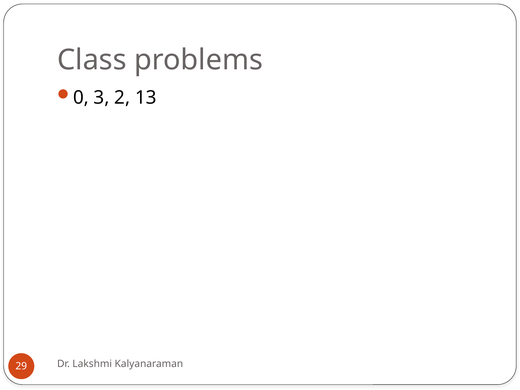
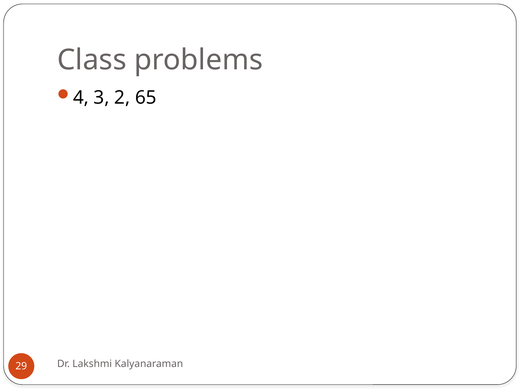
0: 0 -> 4 (81, 97)
13: 13 -> 65 (146, 97)
